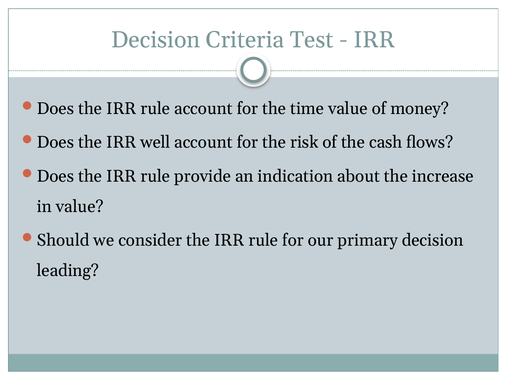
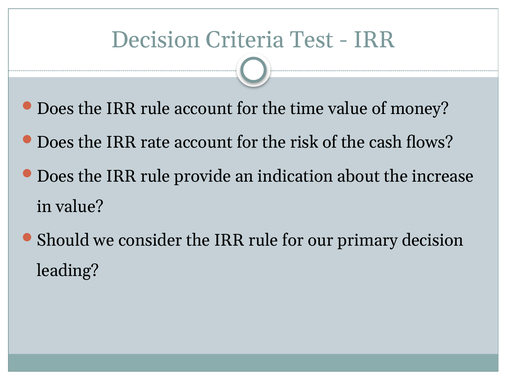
well: well -> rate (155, 142)
